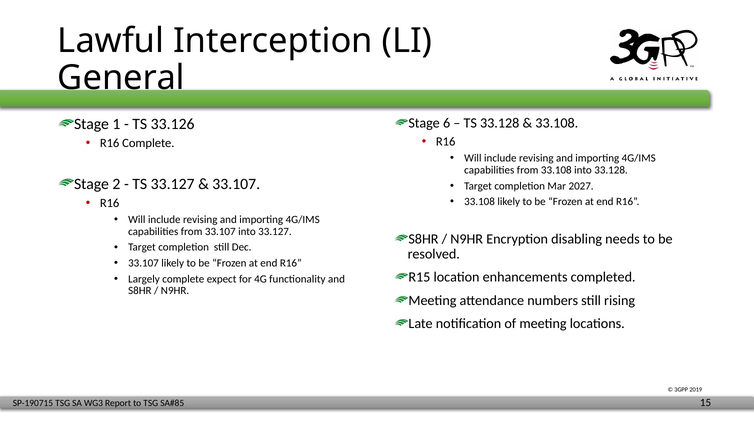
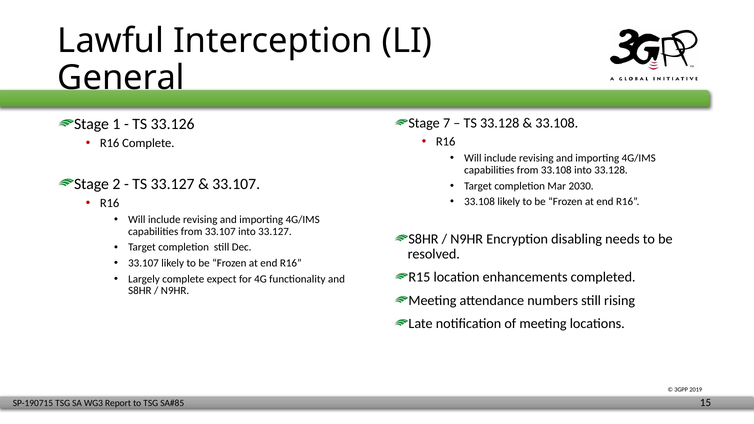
6: 6 -> 7 (447, 123)
2027: 2027 -> 2030 (581, 186)
